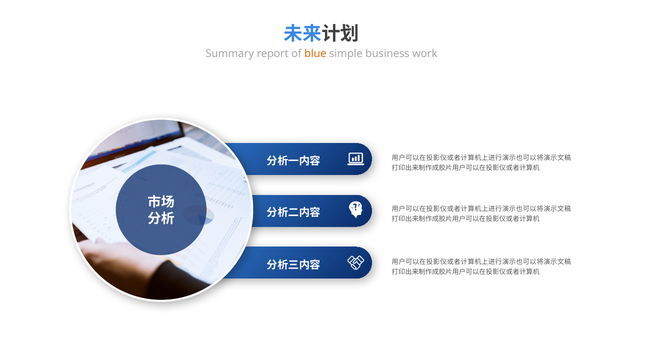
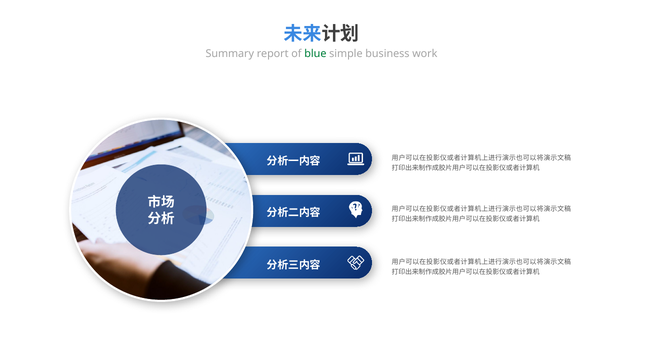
blue colour: orange -> green (315, 54)
